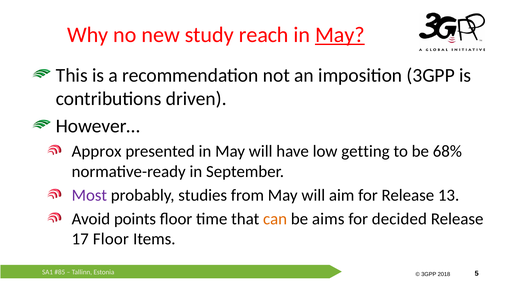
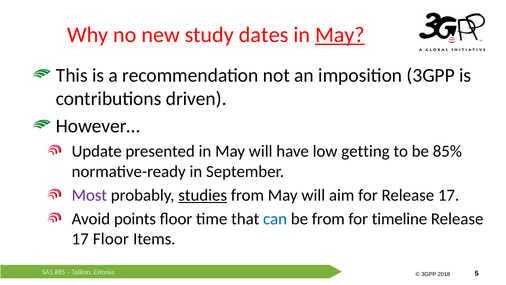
reach: reach -> dates (264, 35)
Approx: Approx -> Update (97, 151)
68%: 68% -> 85% (447, 151)
studies underline: none -> present (203, 195)
for Release 13: 13 -> 17 (449, 195)
can colour: orange -> blue (275, 219)
be aims: aims -> from (328, 219)
decided: decided -> timeline (399, 219)
